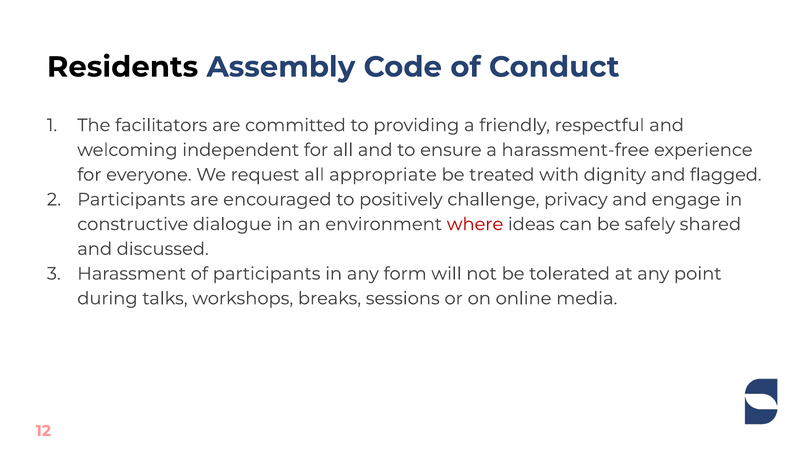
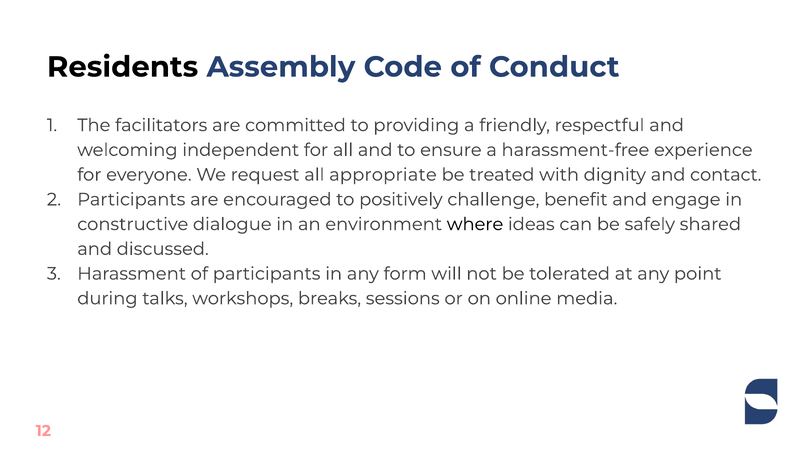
flagged: flagged -> contact (726, 175)
privacy: privacy -> benefit (576, 200)
where colour: red -> black (475, 224)
